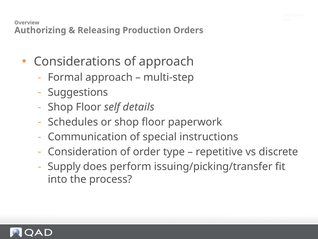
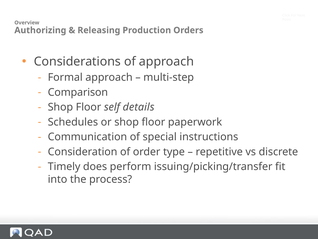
Suggestions: Suggestions -> Comparison (78, 92)
Supply: Supply -> Timely (64, 166)
